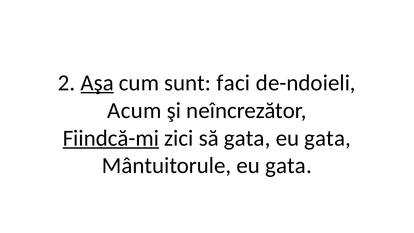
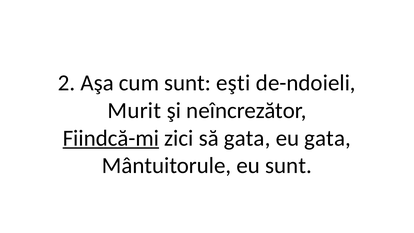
Aşa underline: present -> none (97, 83)
faci: faci -> eşti (233, 83)
Acum: Acum -> Murit (134, 110)
Mântuitorule eu gata: gata -> sunt (289, 166)
